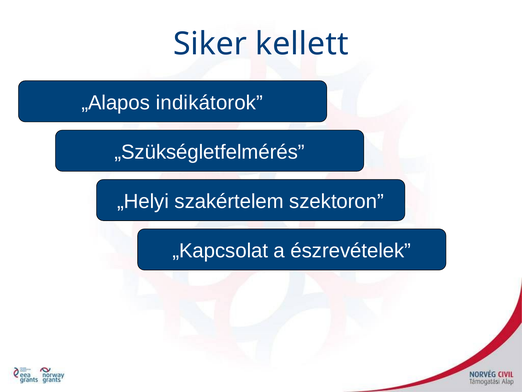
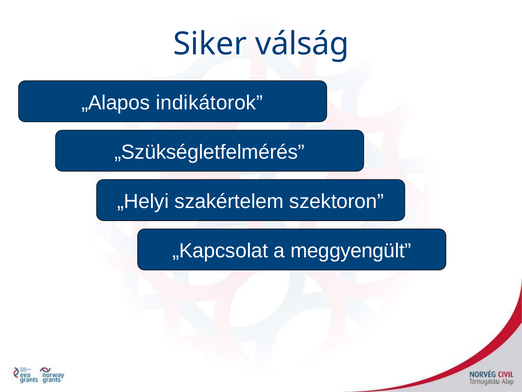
kellett: kellett -> válság (302, 44)
észrevételek: észrevételek -> meggyengült (351, 251)
